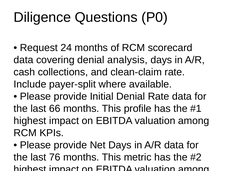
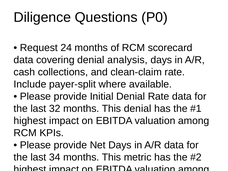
66: 66 -> 32 (55, 109)
This profile: profile -> denial (138, 109)
76: 76 -> 34 (55, 157)
